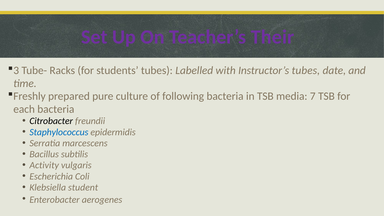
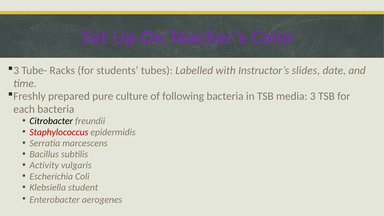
Their: Their -> Color (273, 37)
Instructor’s tubes: tubes -> slides (306, 70)
media 7: 7 -> 3 (313, 96)
Staphylococcus colour: blue -> red (59, 132)
